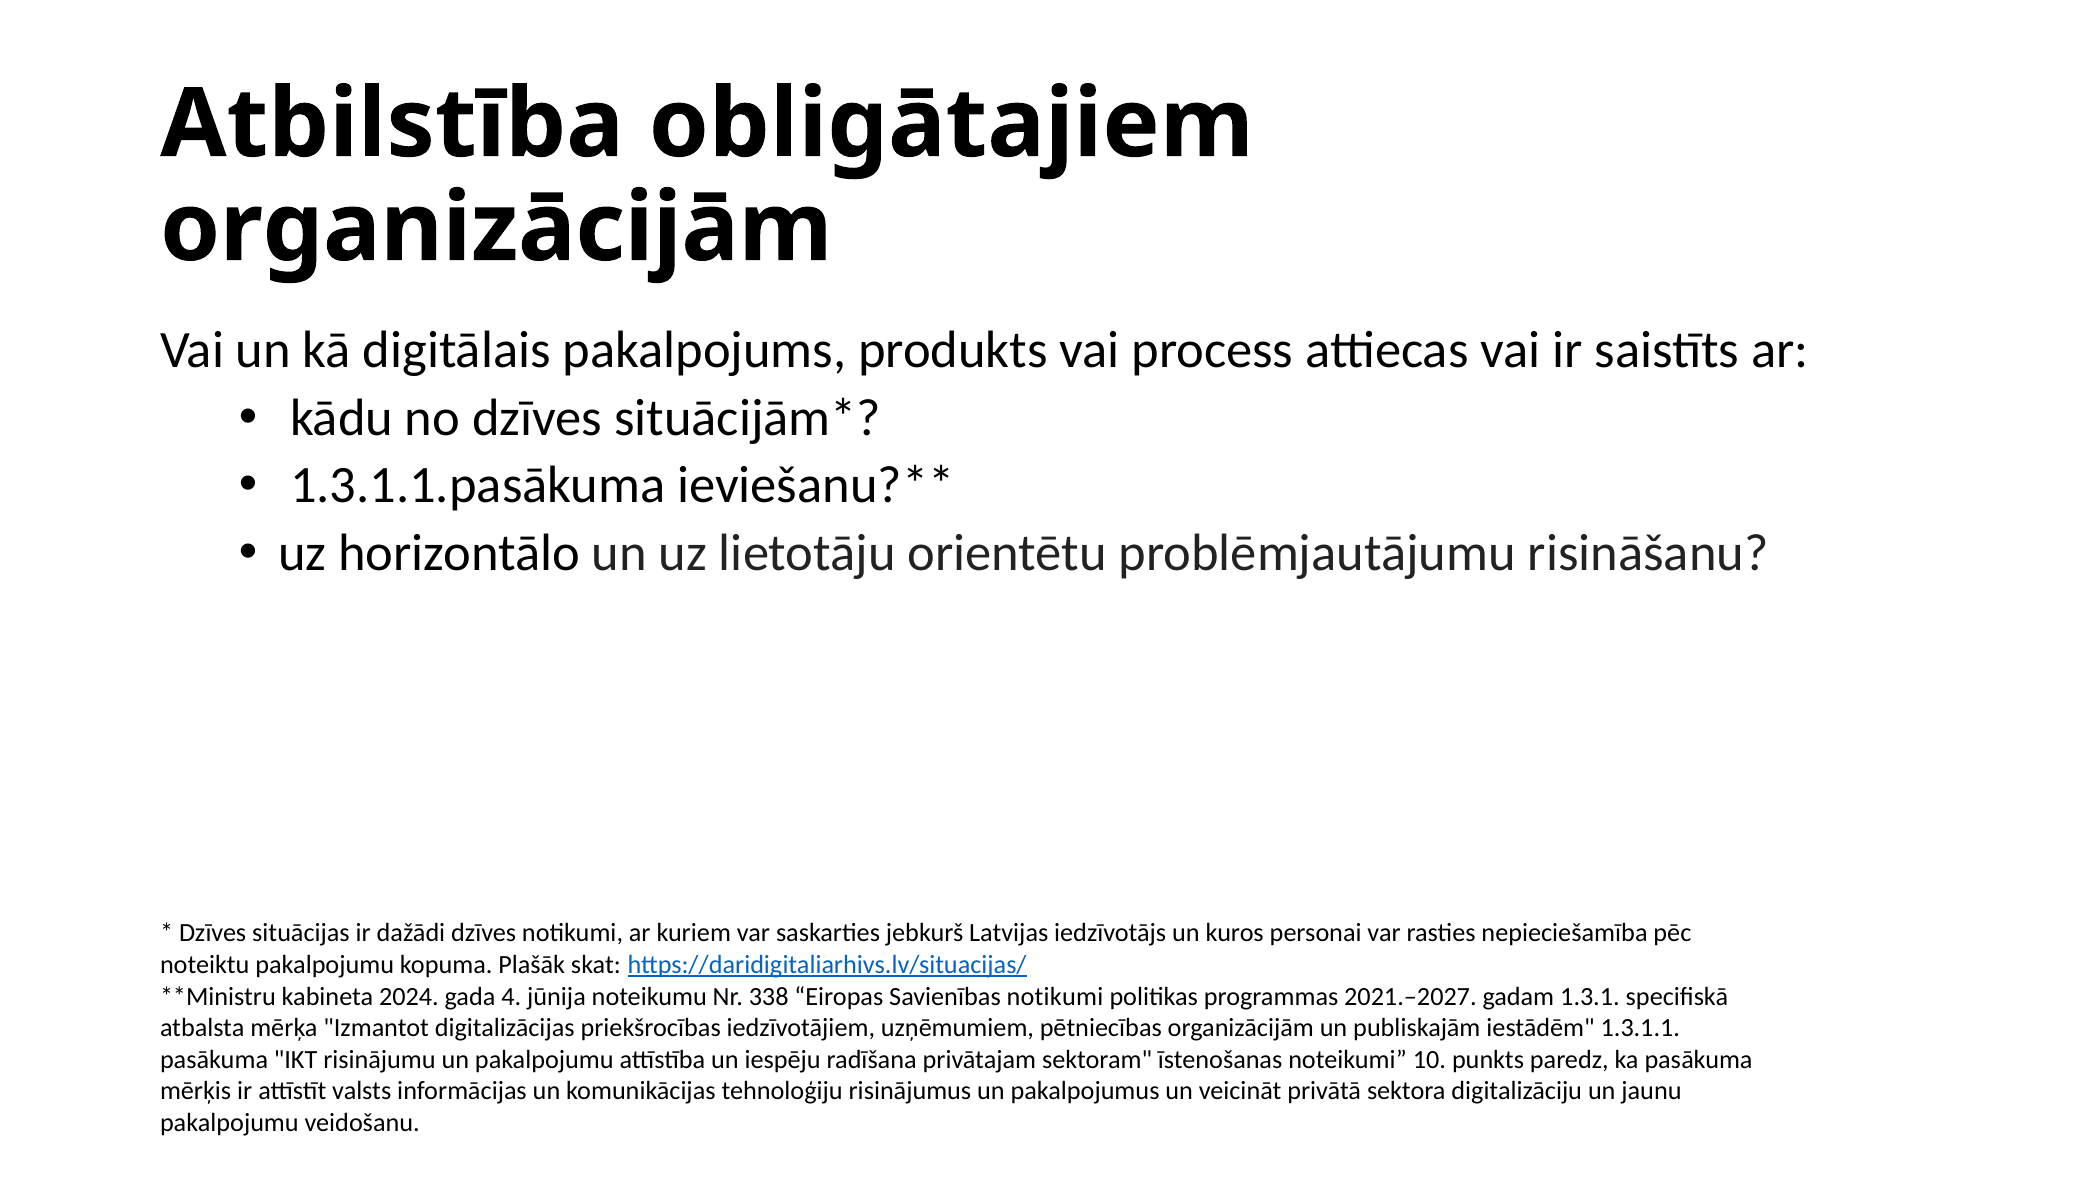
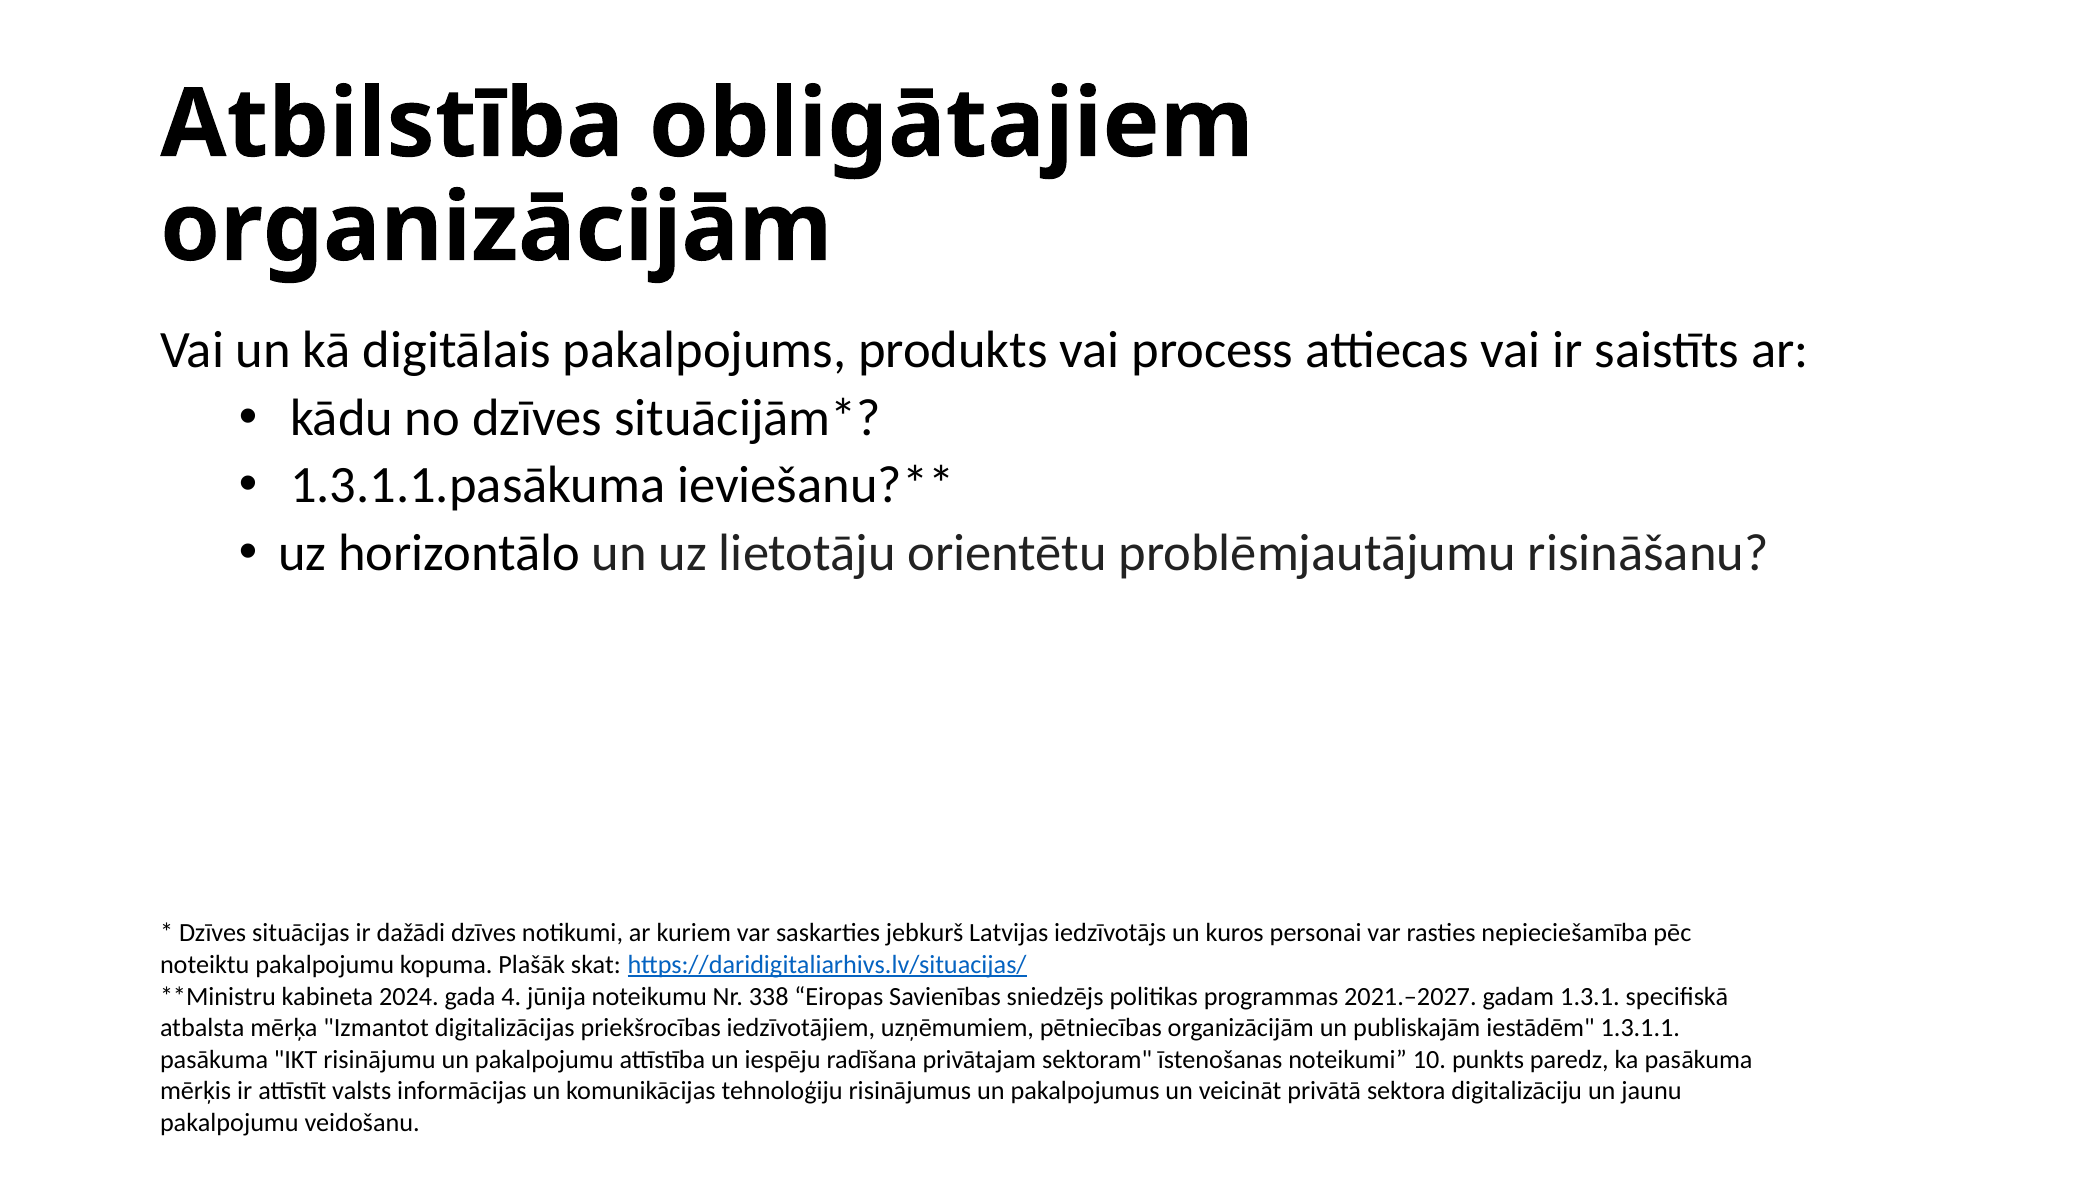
Savienības notikumi: notikumi -> sniedzējs (1055, 997)
